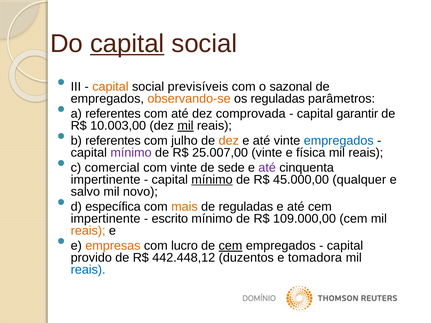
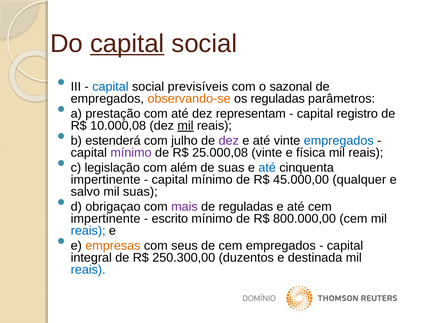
capital colour: orange -> blue (110, 87)
a referentes: referentes -> prestação (113, 114)
comprovada: comprovada -> representam (251, 114)
garantir: garantir -> registro (357, 114)
10.003,00: 10.003,00 -> 10.000,08 (118, 126)
b referentes: referentes -> estenderá (113, 141)
dez colour: orange -> purple (229, 141)
25.007,00: 25.007,00 -> 25.000,08 (220, 153)
comercial: comercial -> legislação (112, 168)
com vinte: vinte -> além (184, 168)
de sede: sede -> suas (231, 168)
até colour: purple -> blue (267, 168)
mínimo underline: present -> none (212, 180)
mil novo: novo -> suas (140, 192)
específica: específica -> obrigaçao (113, 207)
mais colour: orange -> purple (184, 207)
109.000,00: 109.000,00 -> 800.000,00 (305, 219)
reais colour: orange -> blue (88, 231)
lucro: lucro -> seus (184, 246)
cem underline: present -> none (230, 246)
provido: provido -> integral (91, 258)
442.448,12: 442.448,12 -> 250.300,00 (184, 258)
tomadora: tomadora -> destinada (315, 258)
